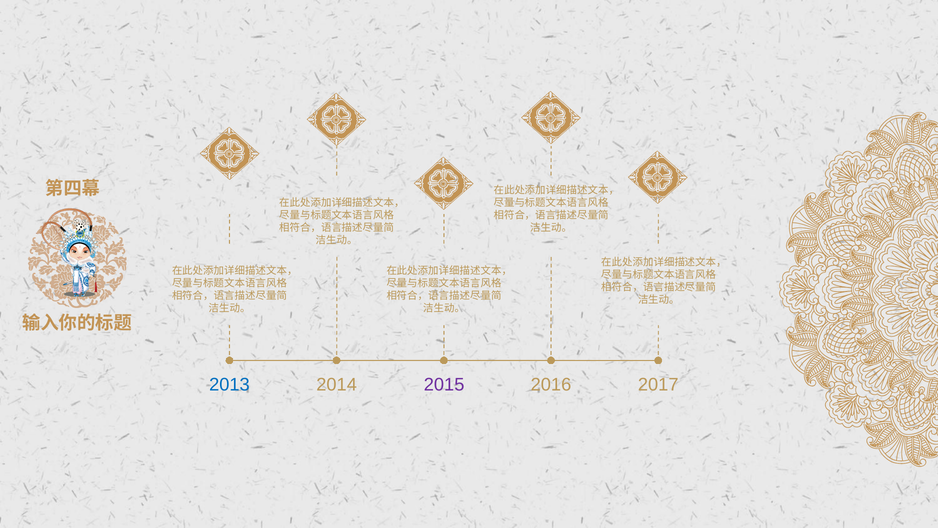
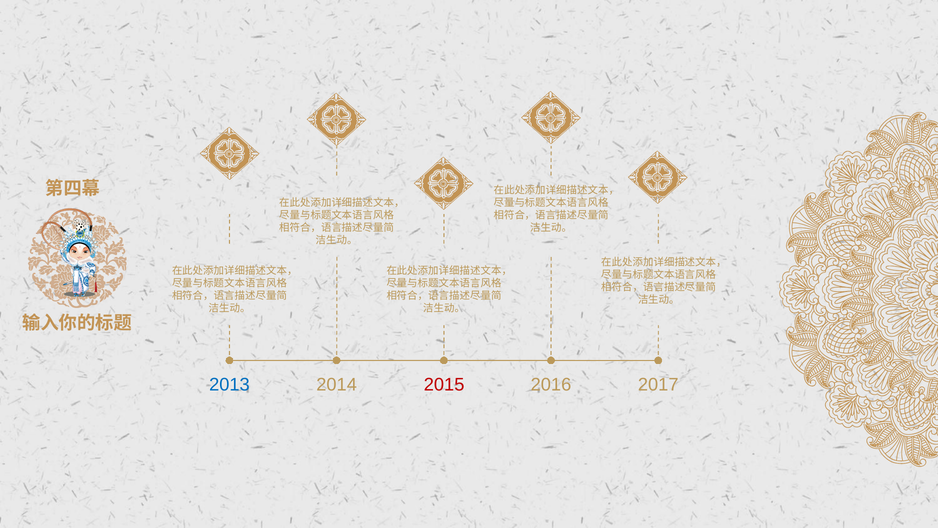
2015 colour: purple -> red (444, 384)
